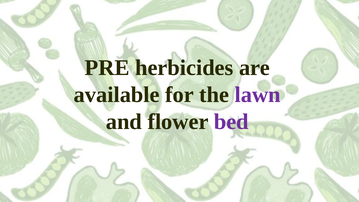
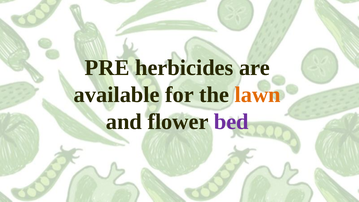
lawn colour: purple -> orange (258, 95)
